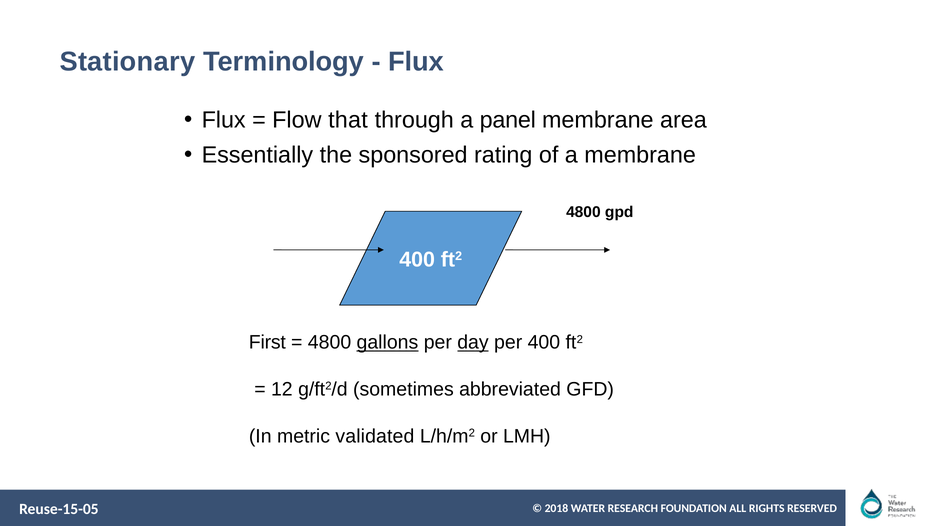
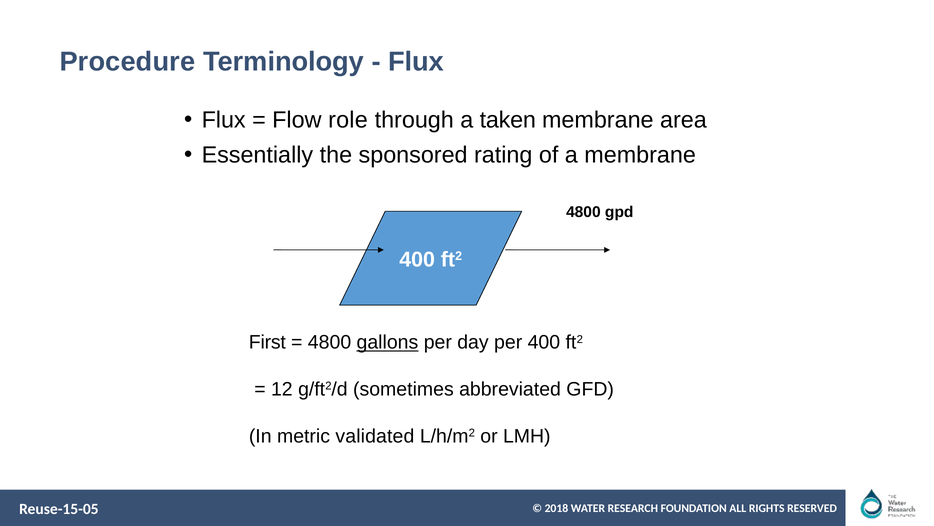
Stationary: Stationary -> Procedure (127, 61)
that: that -> role (348, 120)
panel: panel -> taken (508, 120)
day underline: present -> none (473, 342)
